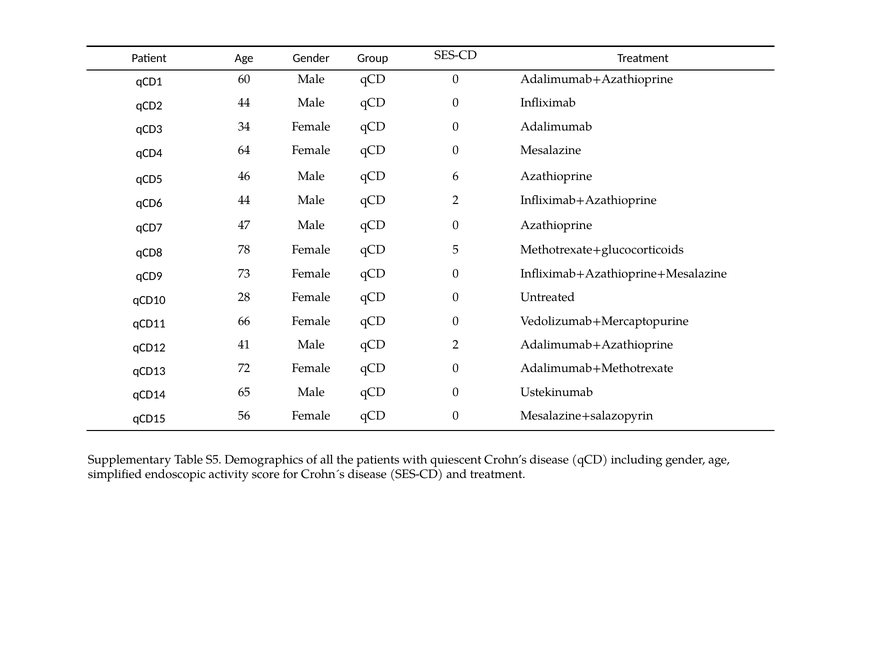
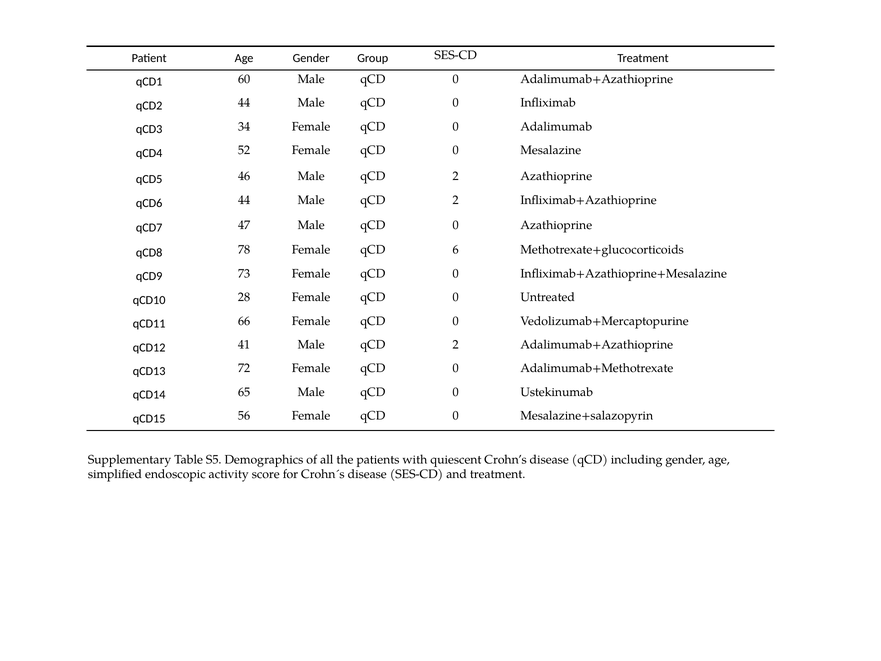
64: 64 -> 52 (244, 150)
46 Male qCD 6: 6 -> 2 (456, 176)
5: 5 -> 6 (456, 250)
